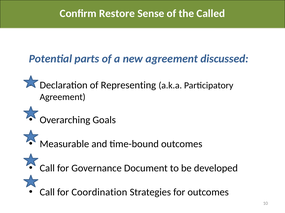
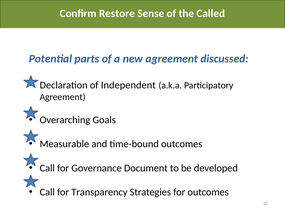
Representing: Representing -> Independent (128, 85)
Coordination: Coordination -> Transparency (99, 193)
